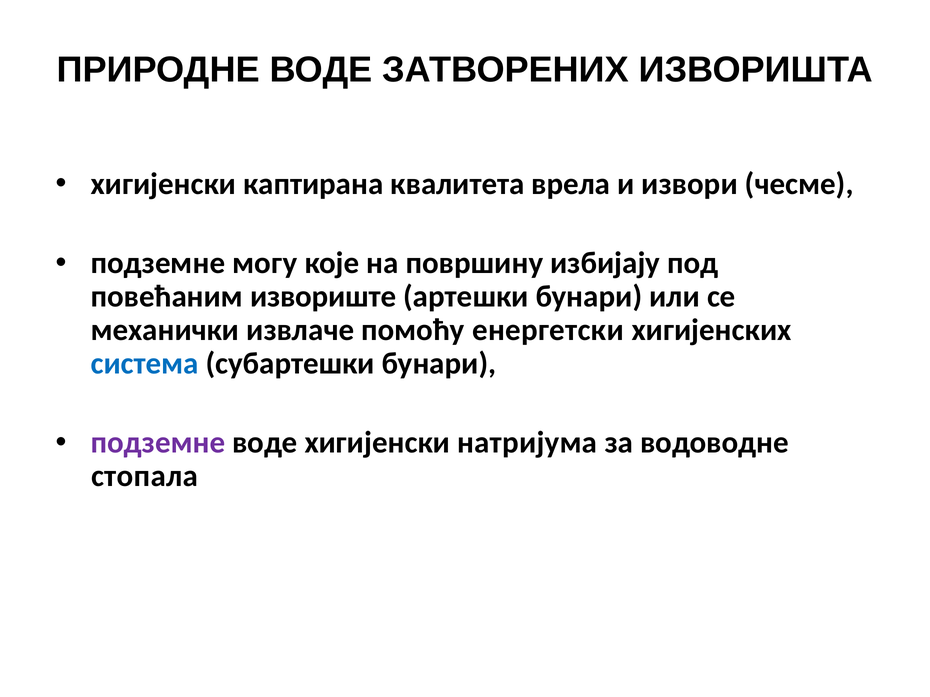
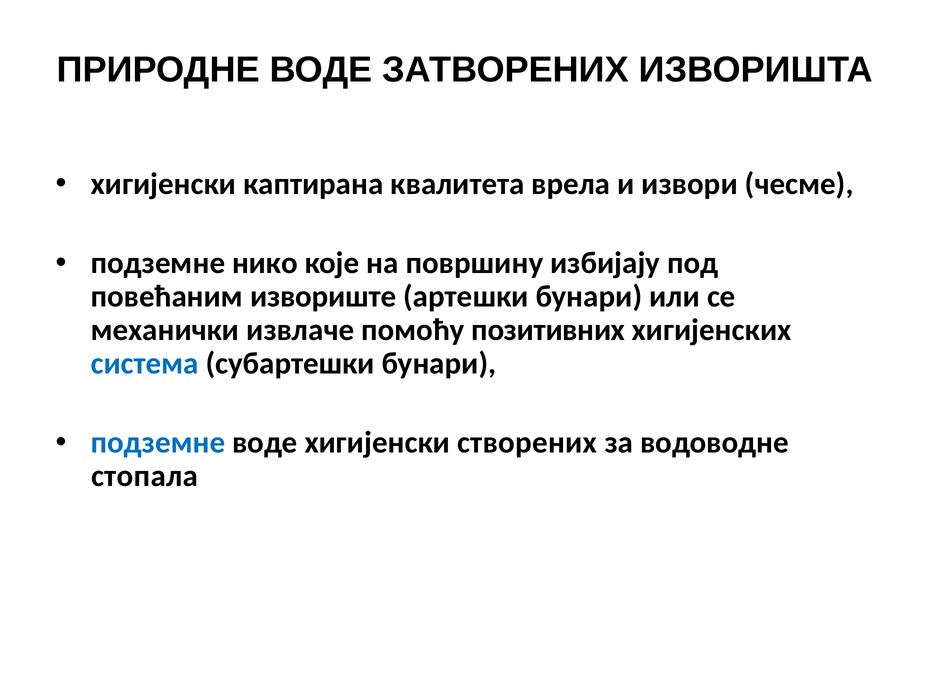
могу: могу -> нико (265, 263)
енергетски: енергетски -> позитивних (548, 330)
подземне colour: purple -> blue (158, 443)
натријума: натријума -> створених (527, 443)
